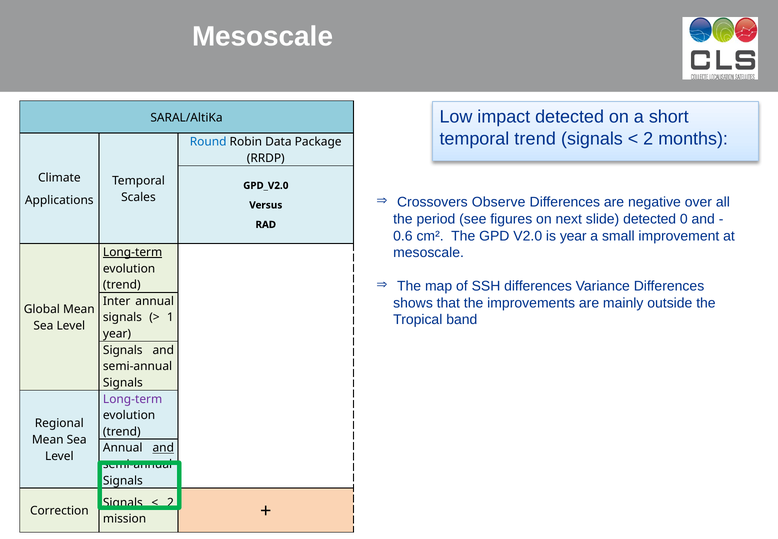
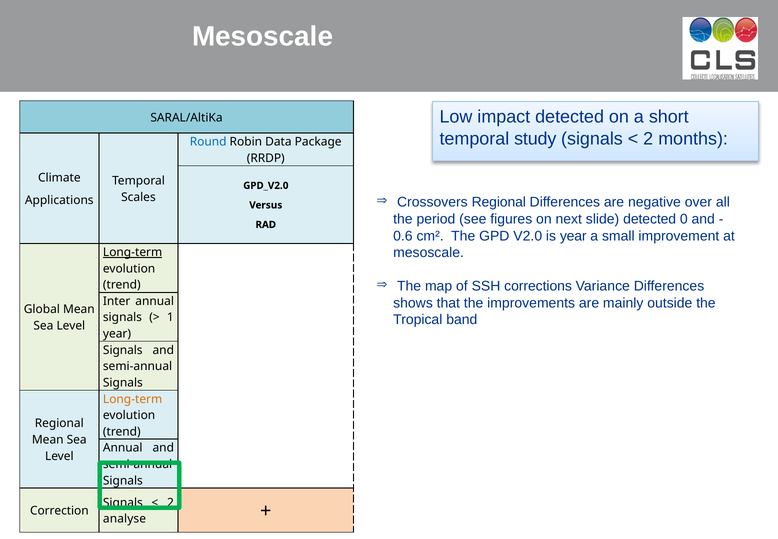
temporal trend: trend -> study (535, 138)
Crossovers Observe: Observe -> Regional (499, 202)
SSH differences: differences -> corrections (538, 286)
Long-term colour: purple -> orange (133, 399)
and underline: present -> none (163, 448)
mission: mission -> analyse (125, 519)
